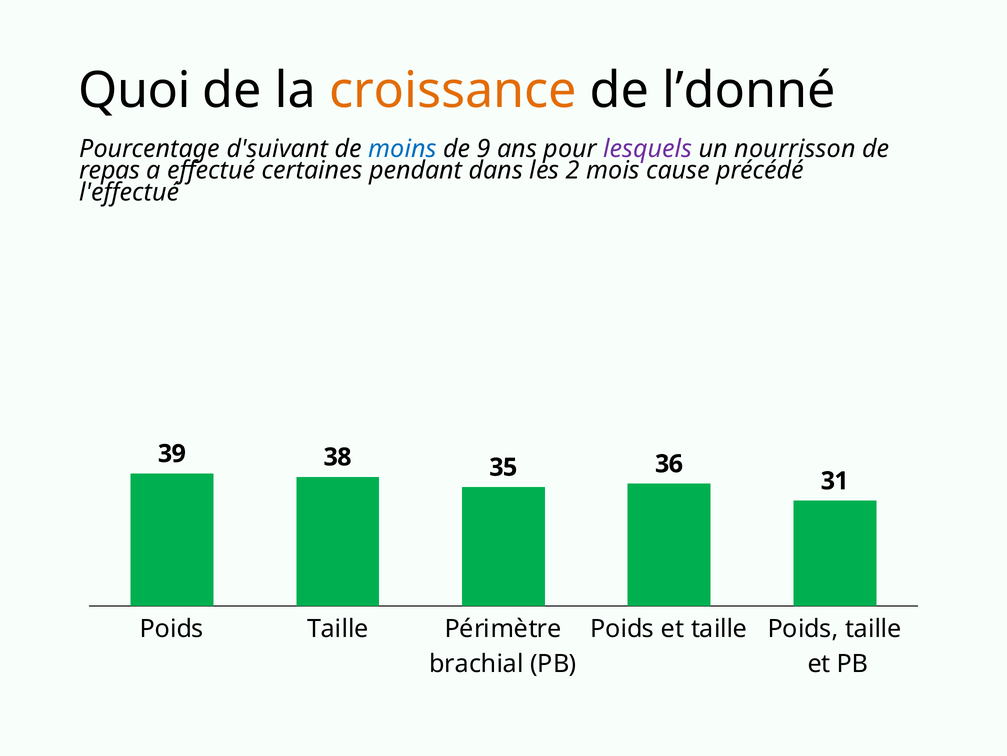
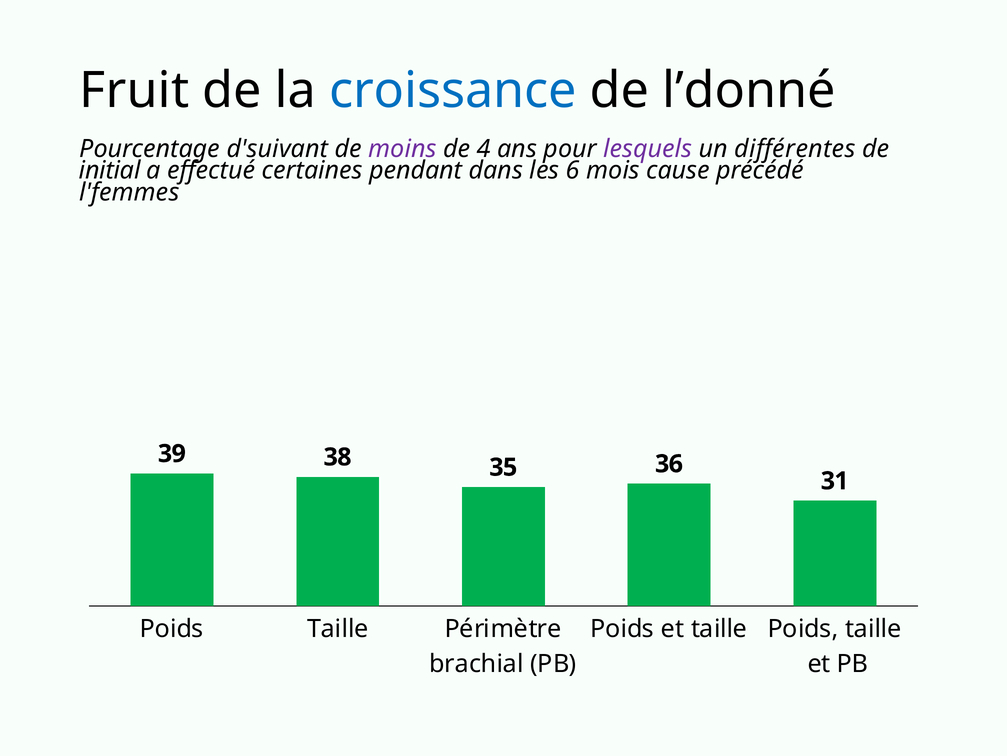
Quoi: Quoi -> Fruit (134, 91)
croissance colour: orange -> blue (453, 91)
moins colour: blue -> purple (403, 149)
9: 9 -> 4 (484, 149)
nourrisson: nourrisson -> différentes (795, 149)
repas: repas -> initial (110, 170)
2: 2 -> 6 (573, 170)
l'effectué: l'effectué -> l'femmes (129, 192)
